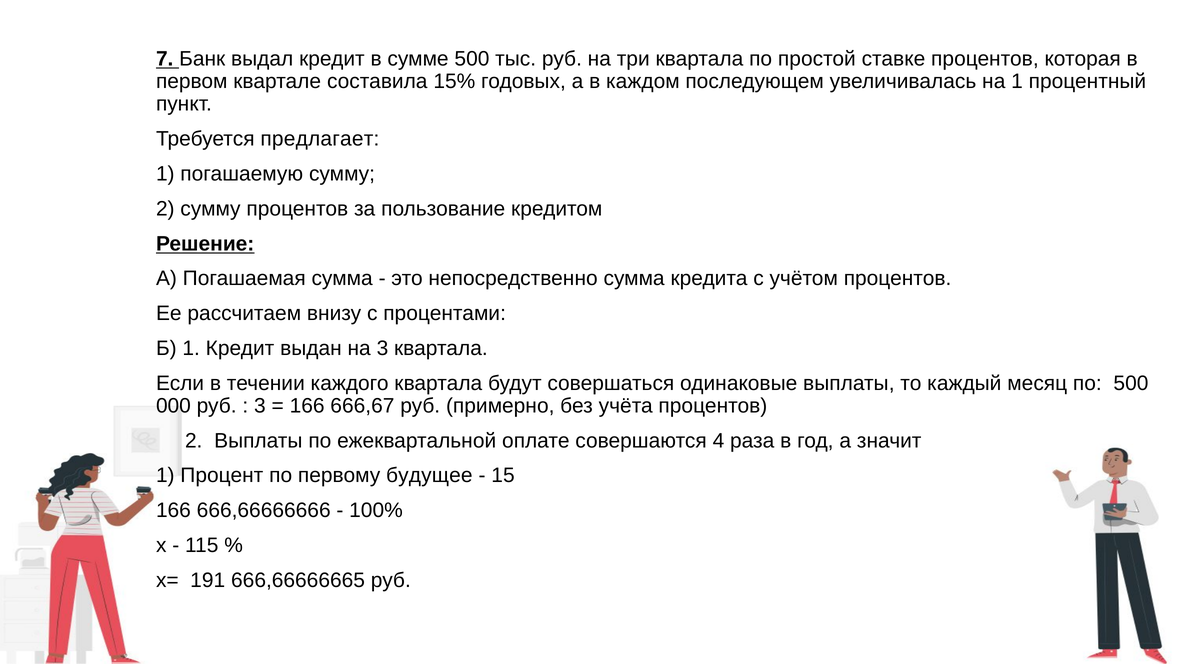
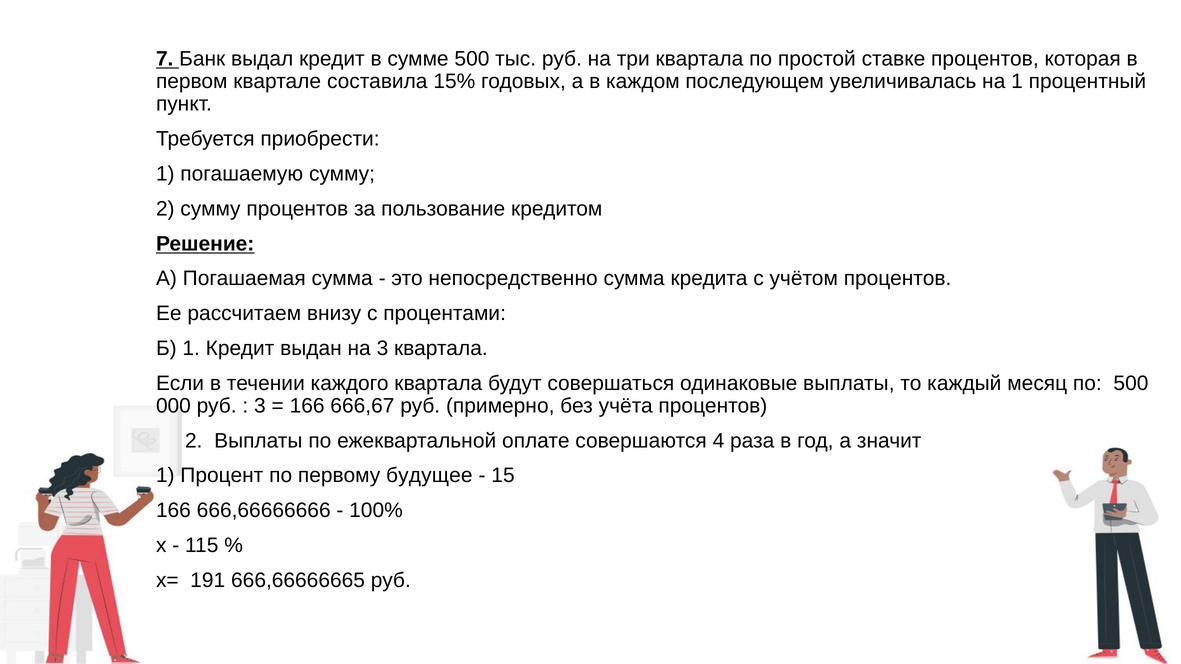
предлагает: предлагает -> приобрести (320, 139)
